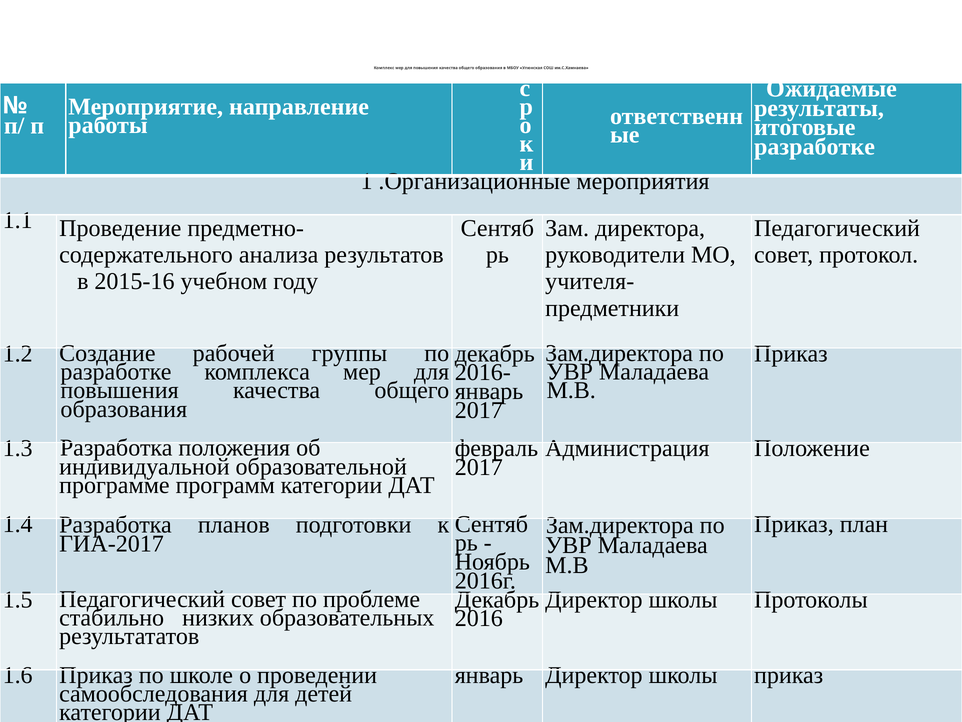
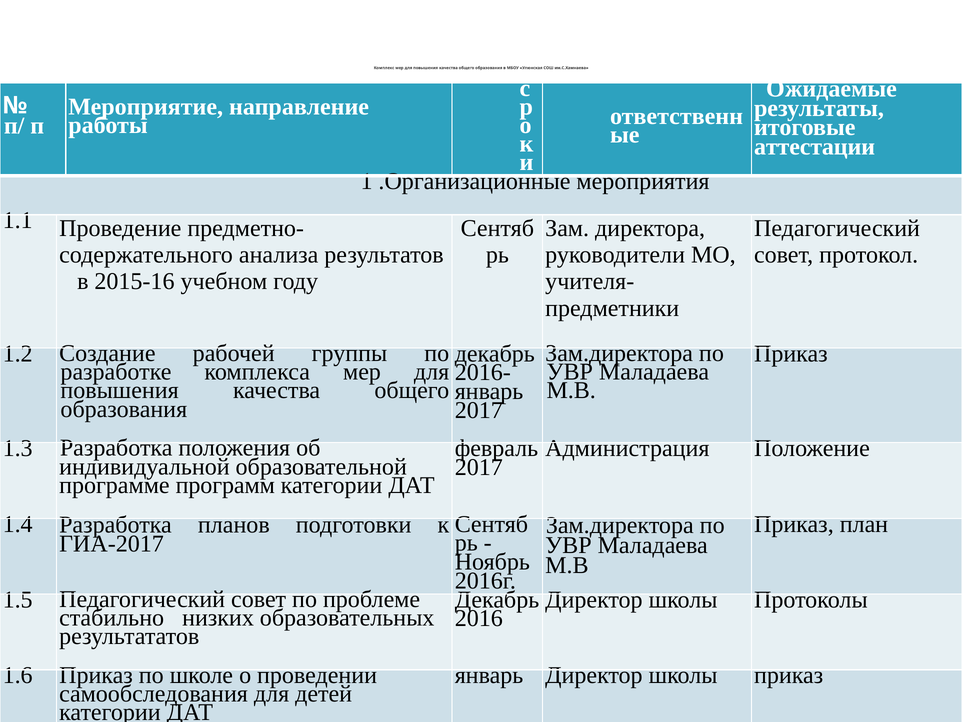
разработке: разработке -> аттестации (815, 147)
